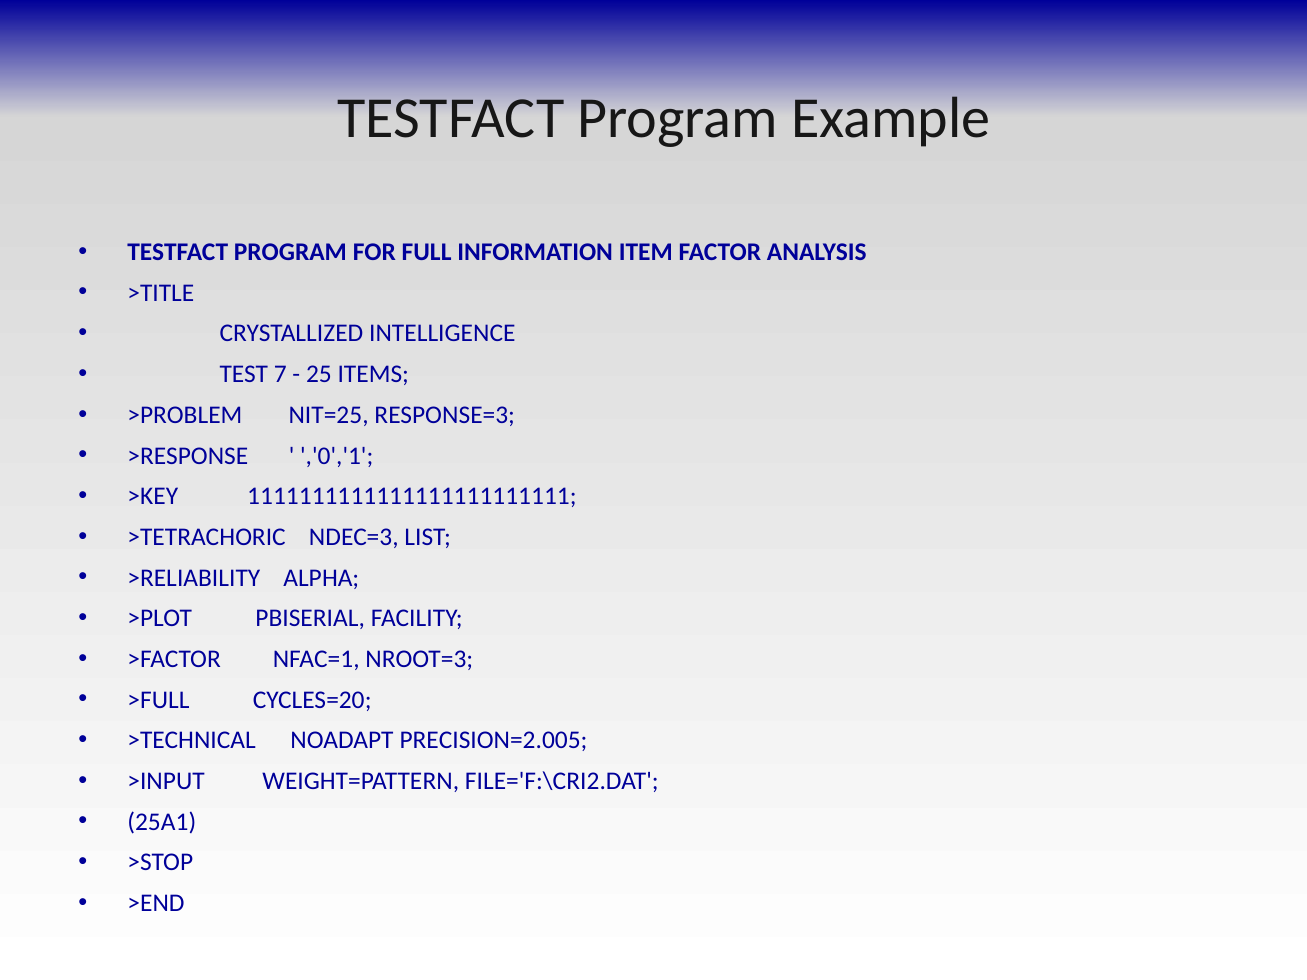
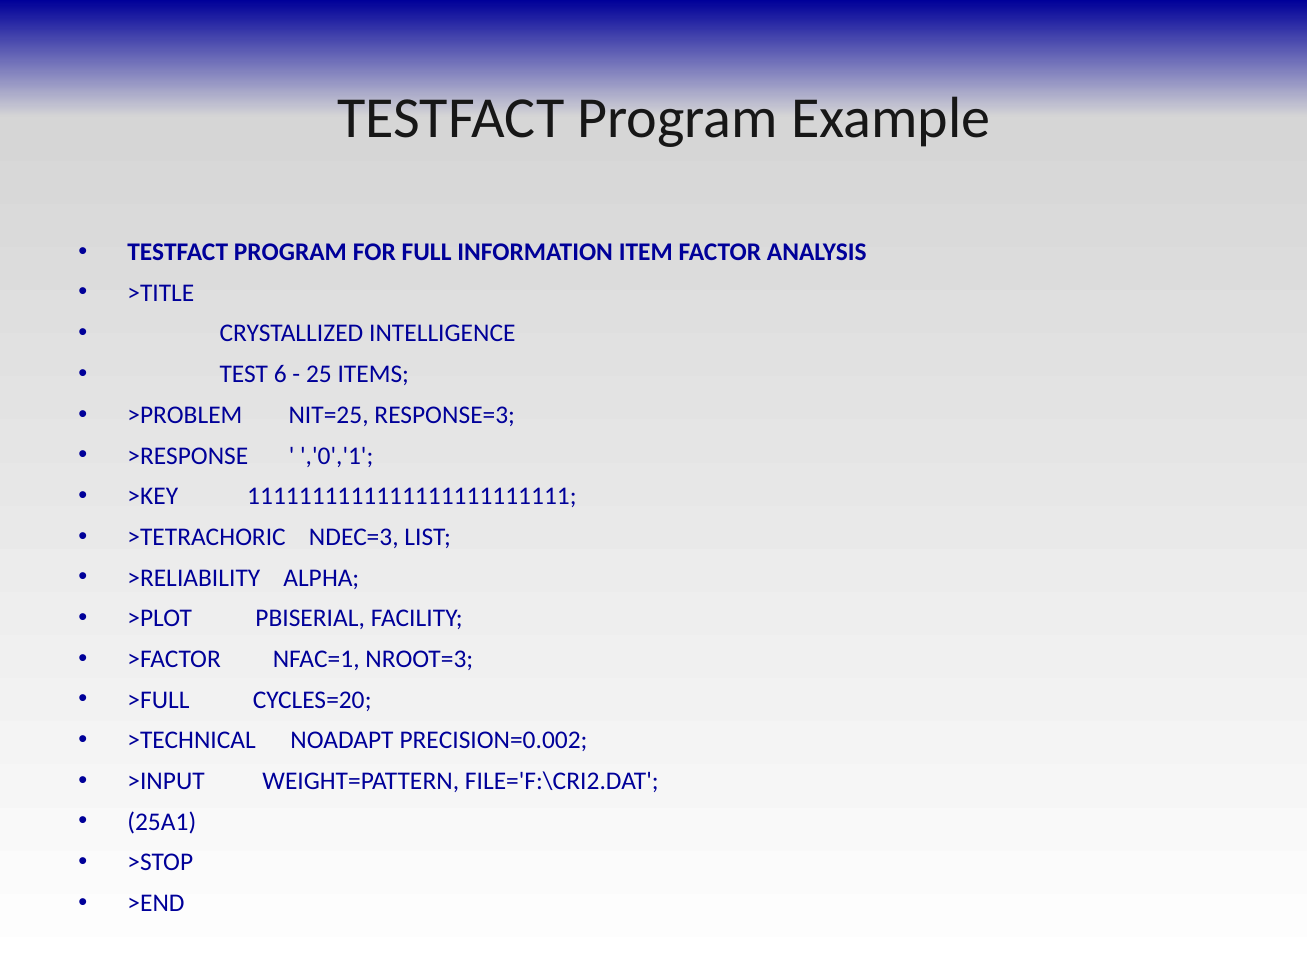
7: 7 -> 6 (280, 374)
PRECISION=2.005: PRECISION=2.005 -> PRECISION=0.002 (493, 741)
